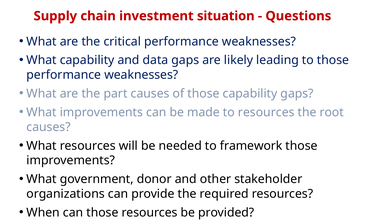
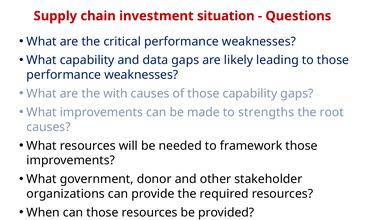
part: part -> with (116, 94)
to resources: resources -> strengths (266, 112)
